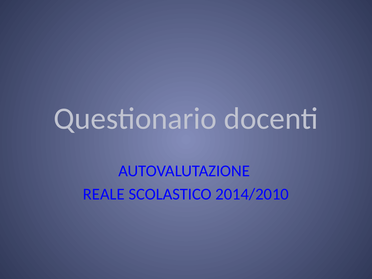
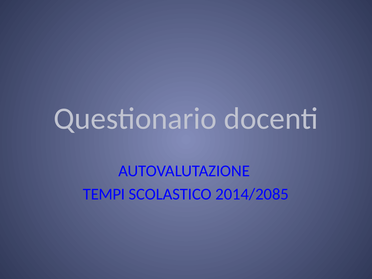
REALE: REALE -> TEMPI (104, 194)
2014/2010: 2014/2010 -> 2014/2085 (252, 194)
